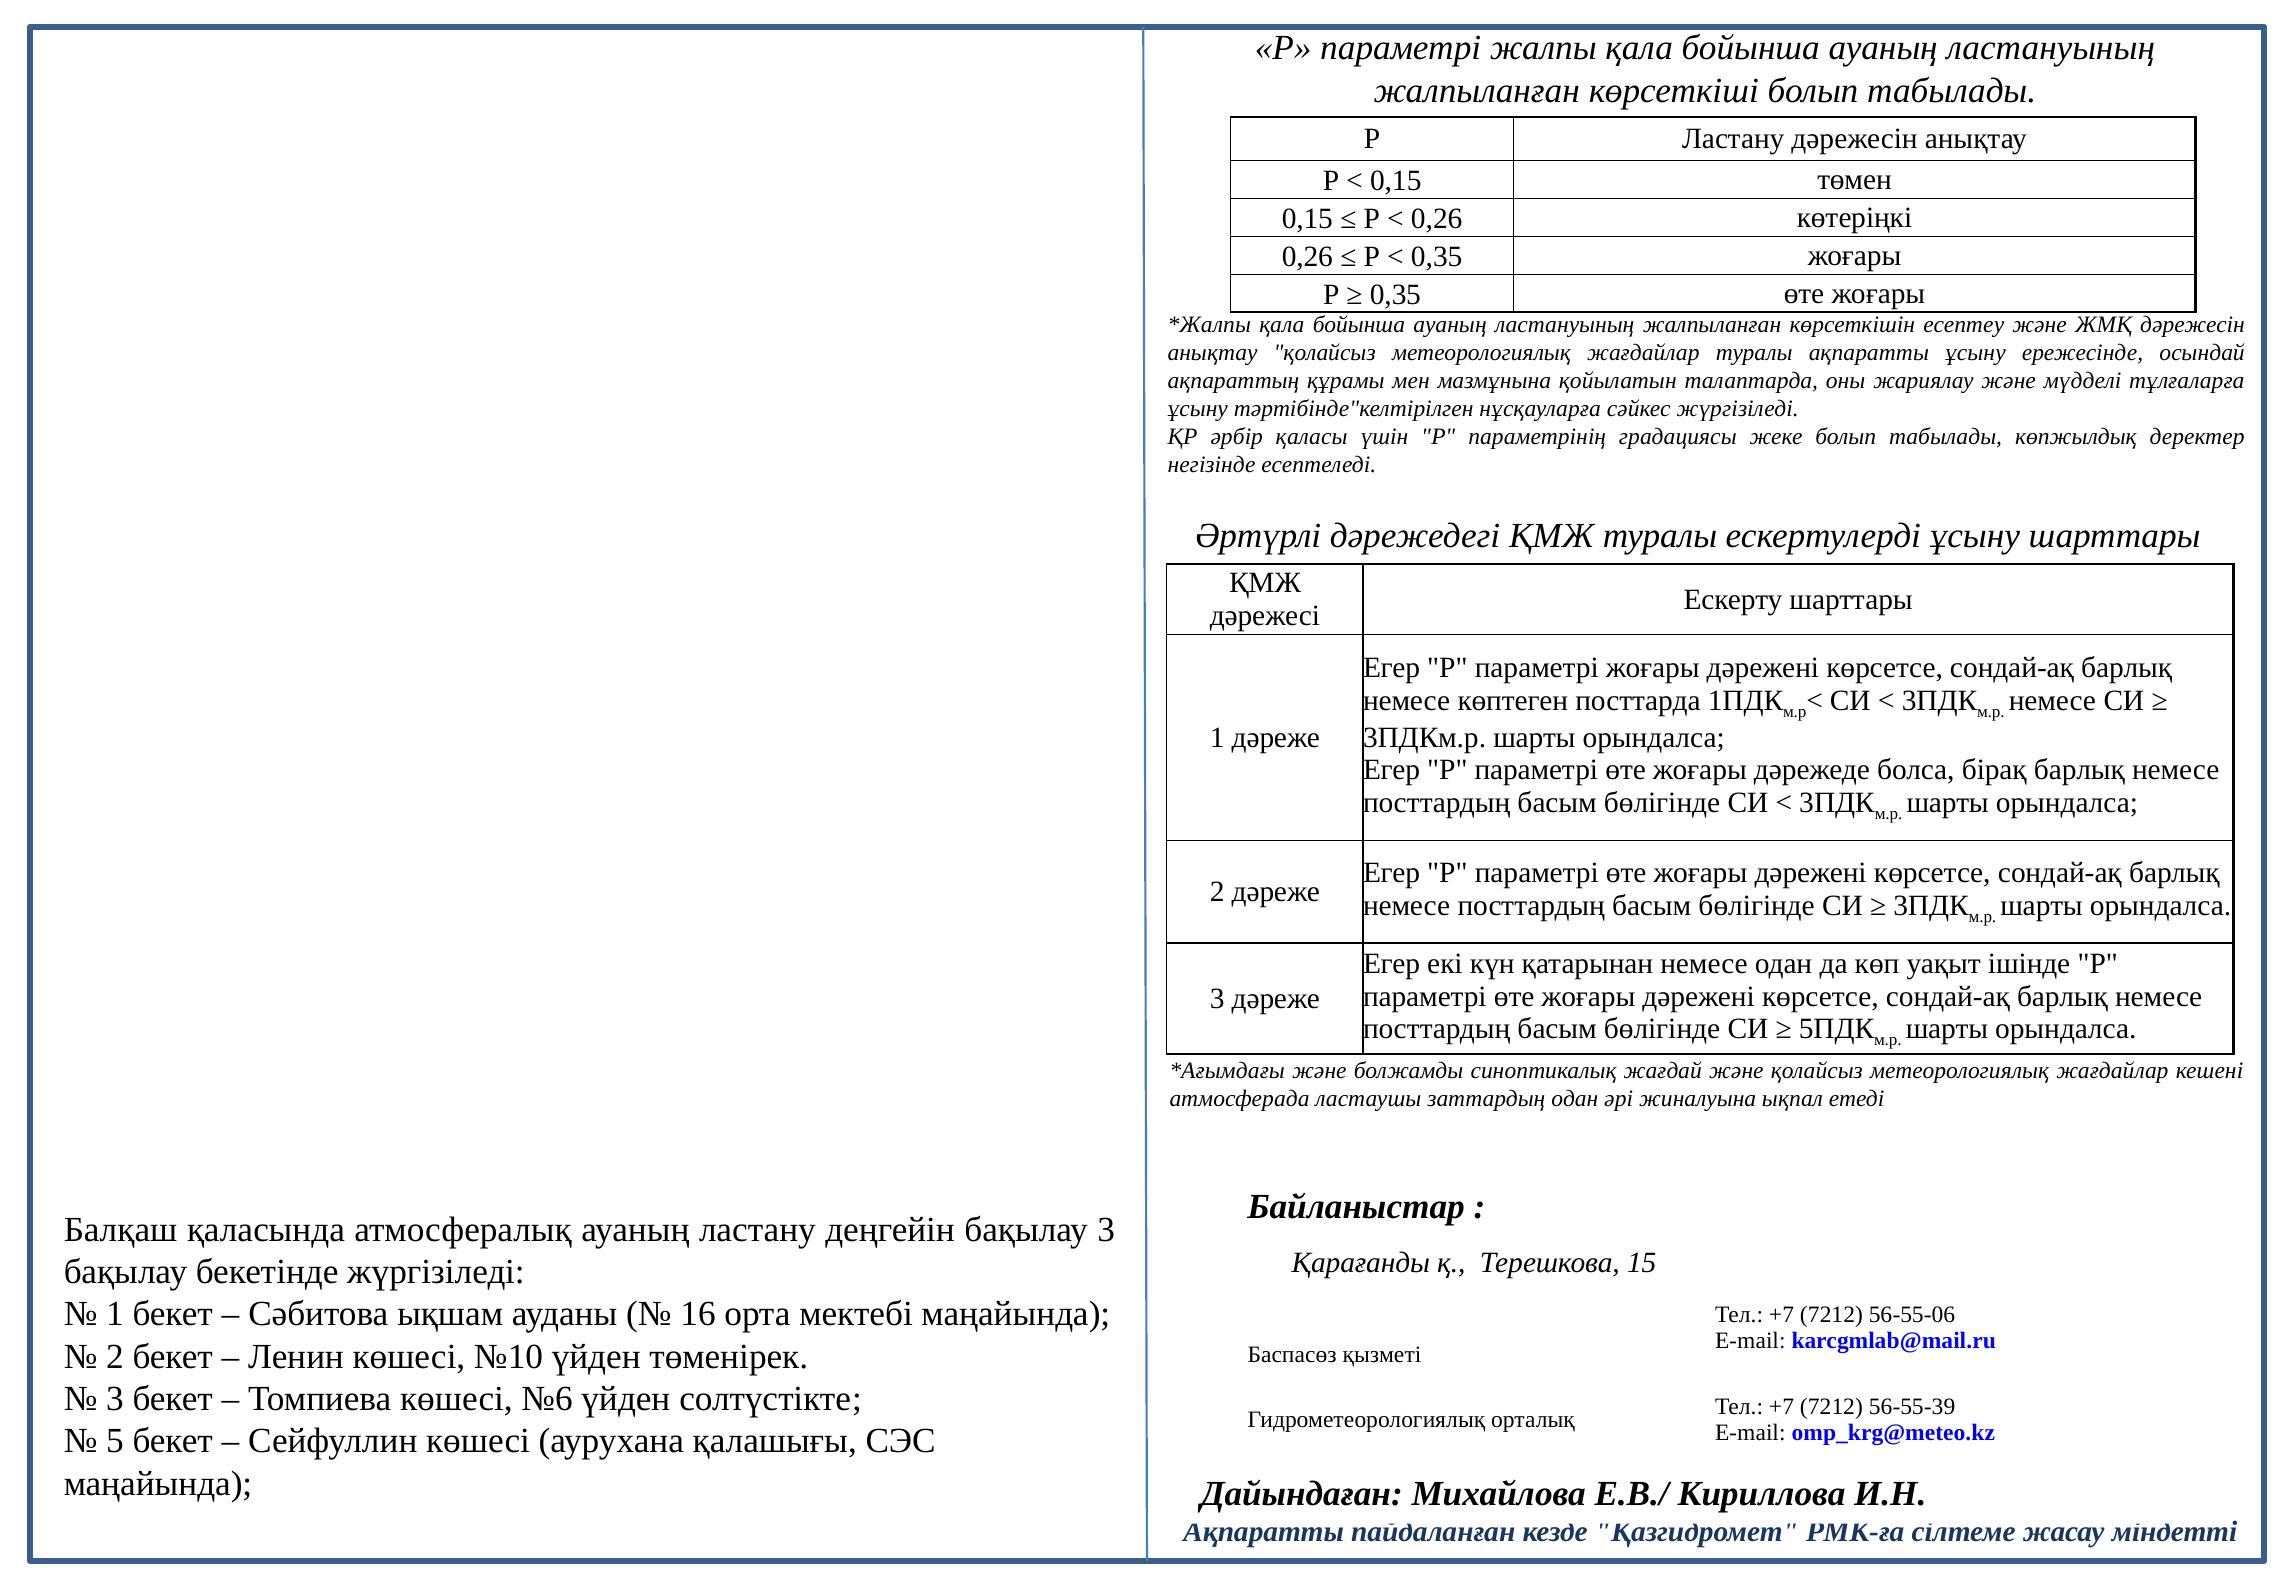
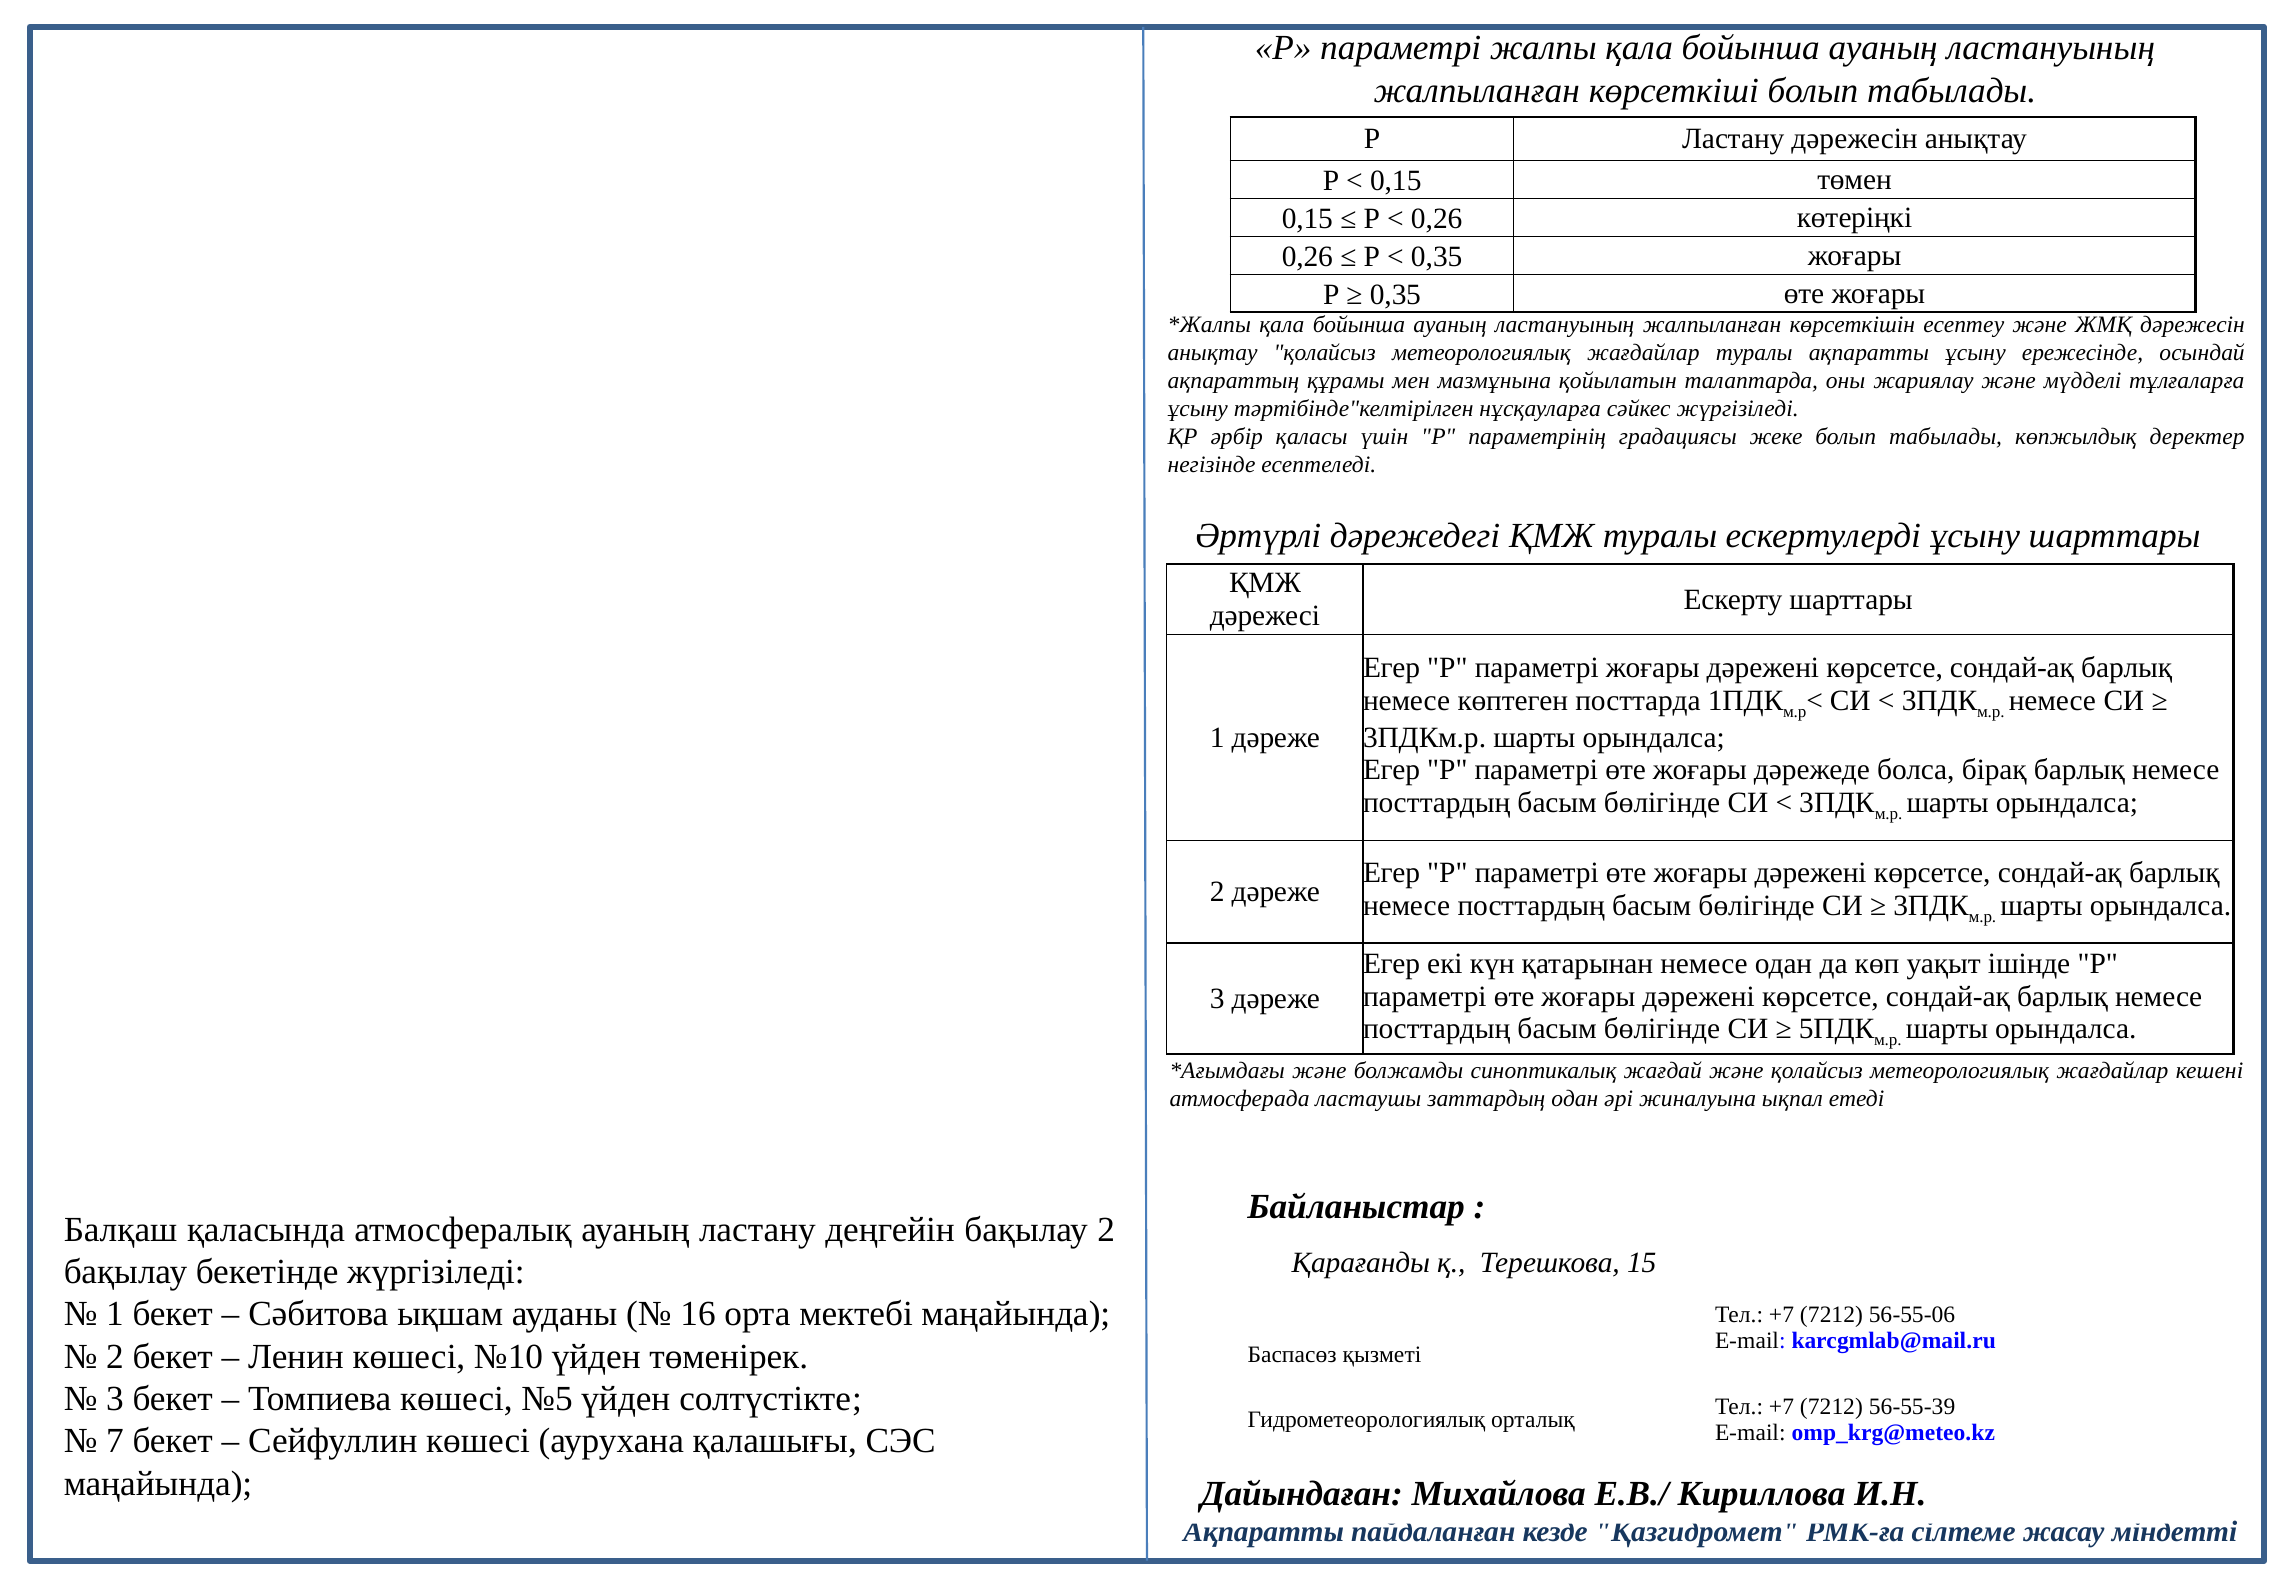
бақылау 3: 3 -> 2 (1106, 1230)
№6: №6 -> №5 (547, 1399)
5: 5 -> 7 (115, 1441)
